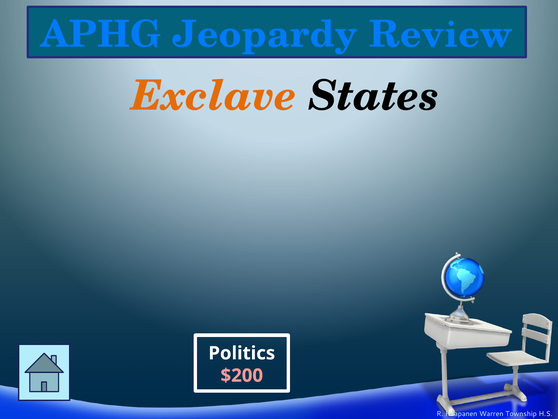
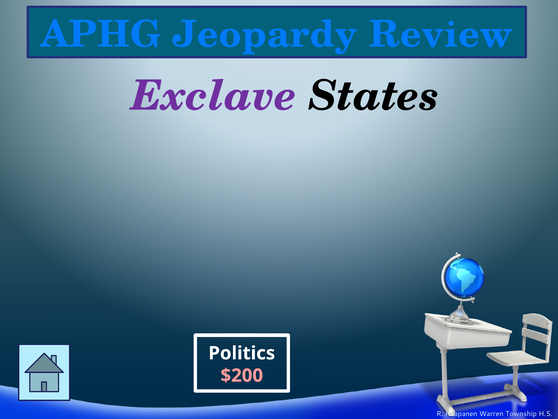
Exclave colour: orange -> purple (214, 96)
